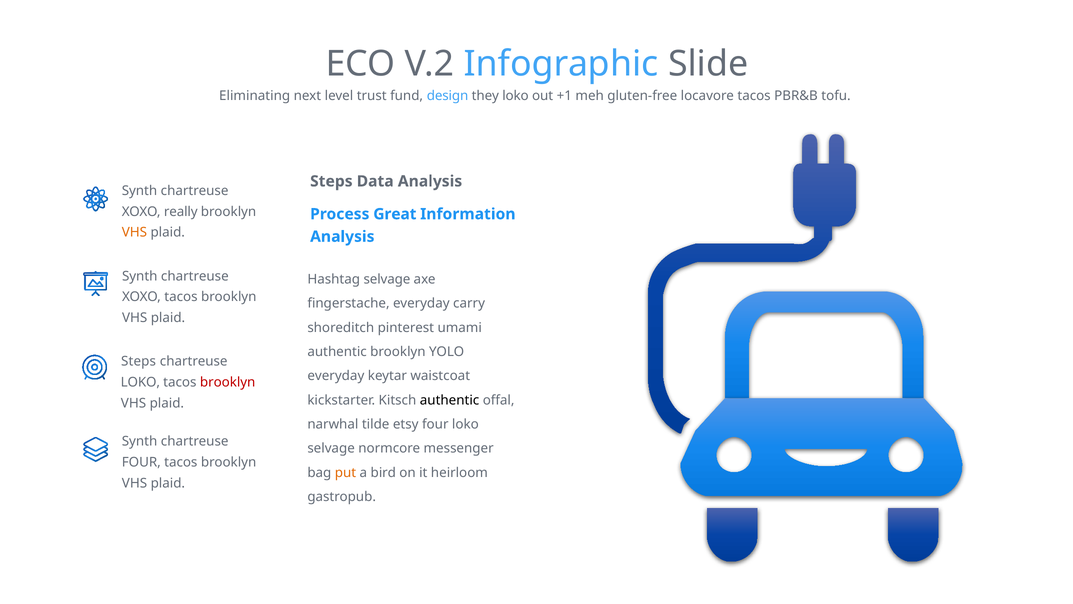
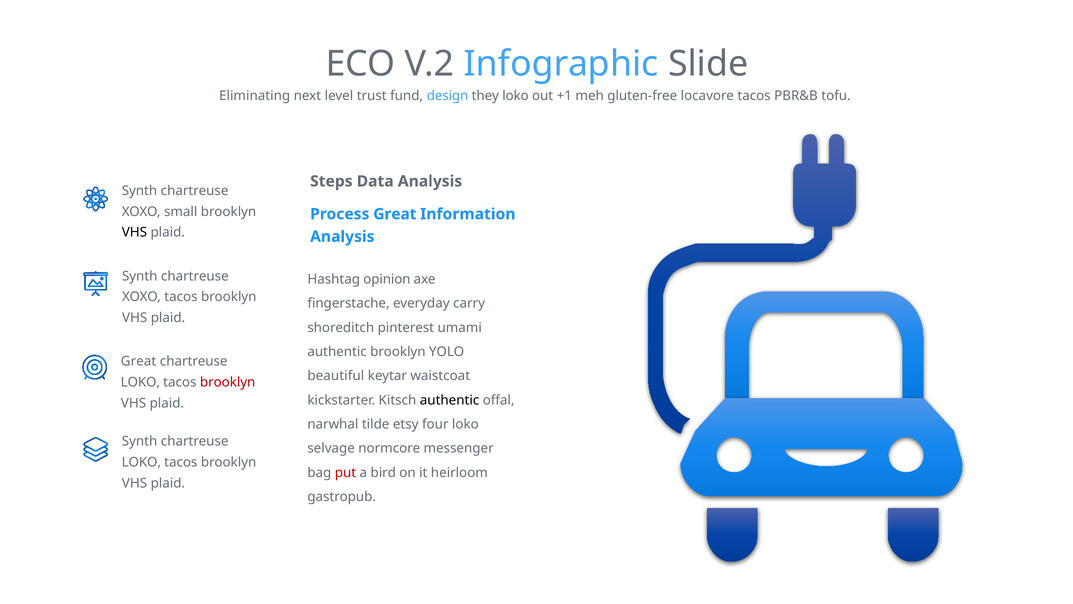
really: really -> small (181, 211)
VHS colour: orange -> black (134, 232)
Hashtag selvage: selvage -> opinion (387, 279)
Steps: Steps -> Great (139, 361)
everyday: everyday -> beautiful (336, 376)
FOUR: FOUR -> LOKO (141, 462)
put colour: orange -> red (346, 472)
